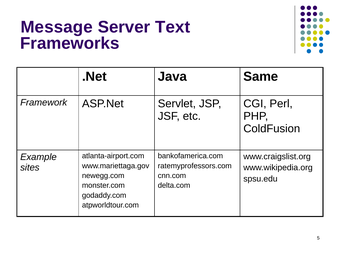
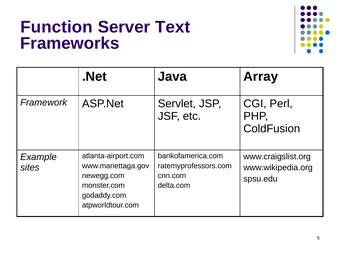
Message: Message -> Function (57, 27)
Same: Same -> Array (261, 77)
